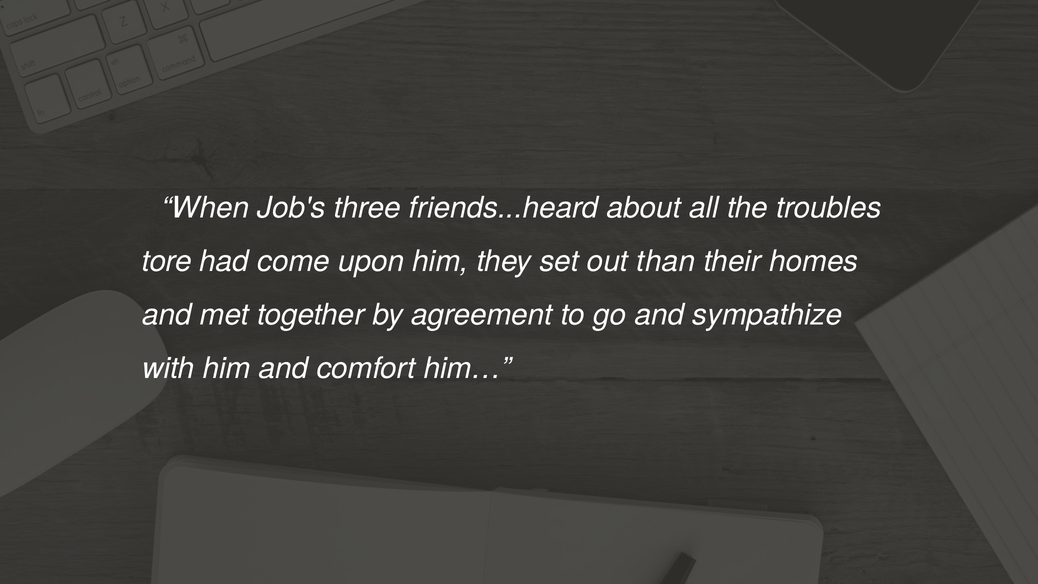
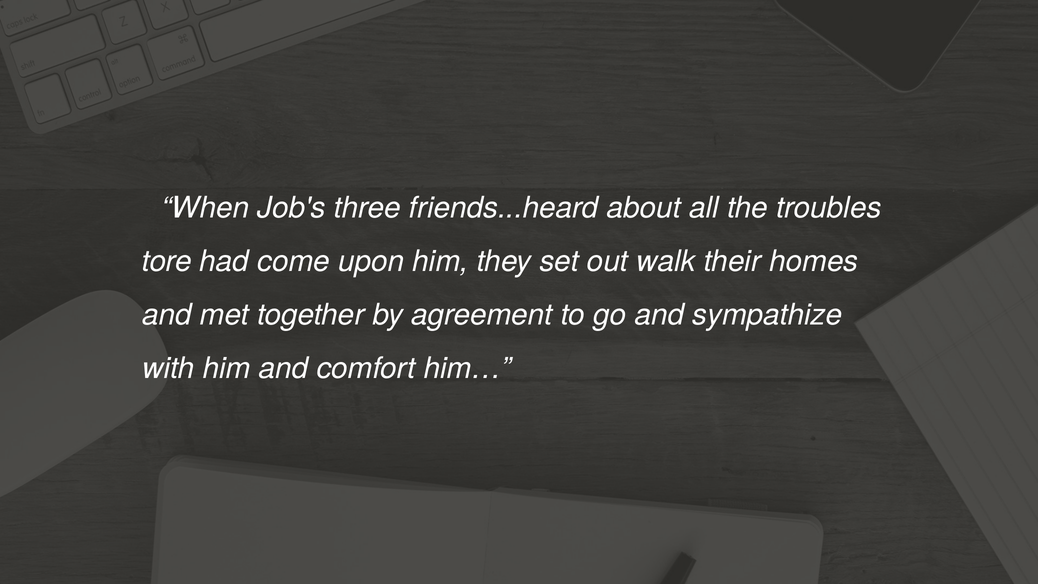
than: than -> walk (666, 262)
